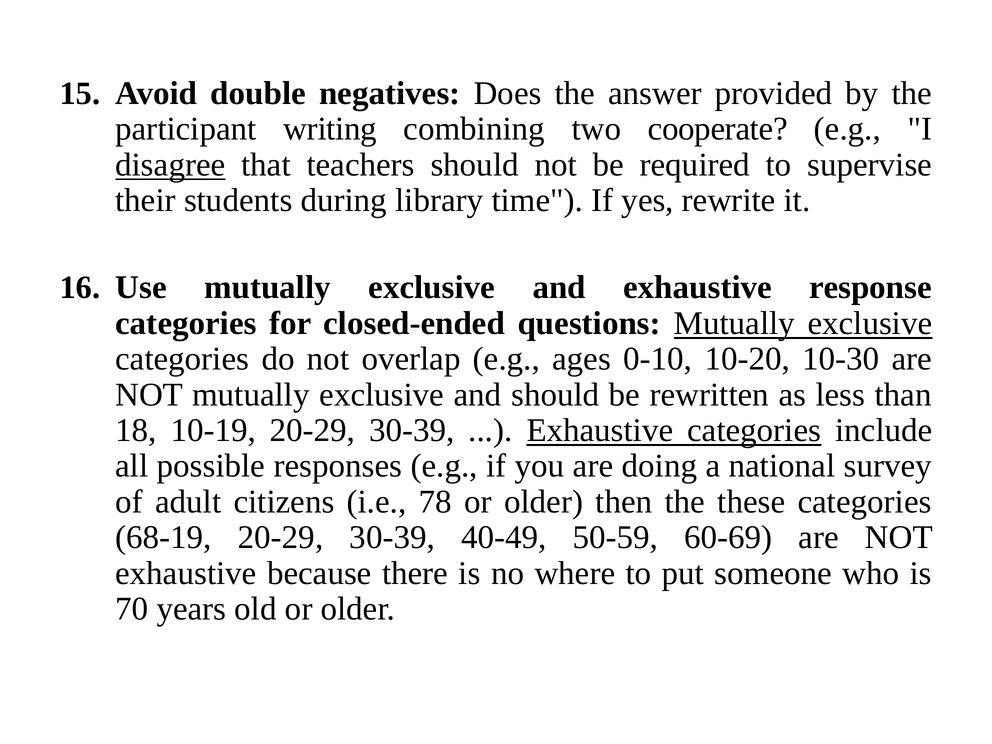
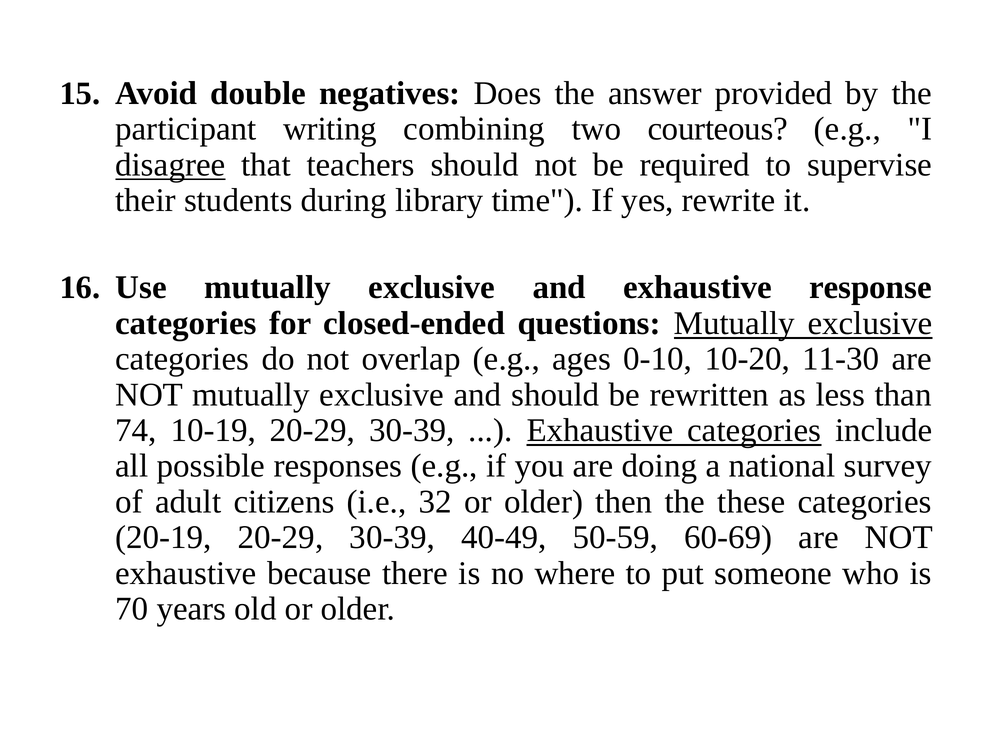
cooperate: cooperate -> courteous (718, 129)
10-30: 10-30 -> 11-30 (841, 359)
18: 18 -> 74 (136, 430)
78: 78 -> 32 (435, 502)
68-19: 68-19 -> 20-19 (164, 537)
